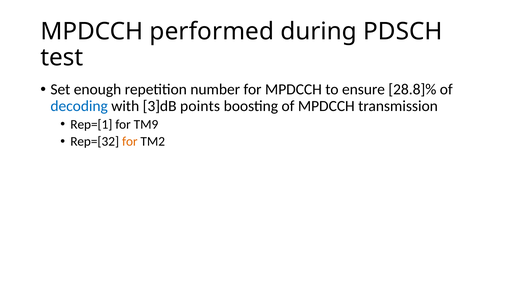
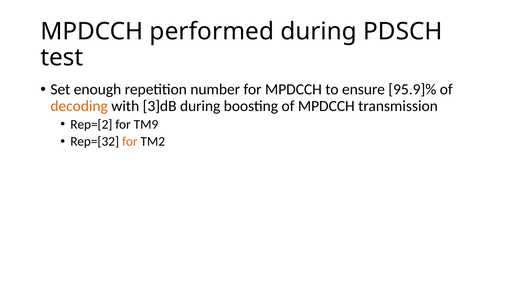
28.8]%: 28.8]% -> 95.9]% (412, 90)
decoding colour: blue -> orange (79, 106)
3]dB points: points -> during (200, 106)
Rep=[1: Rep=[1 -> Rep=[2 (91, 125)
